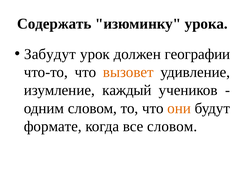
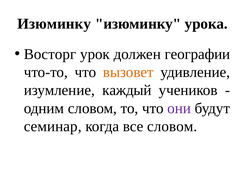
Содержать: Содержать -> Изюминку (54, 24)
Забудут: Забудут -> Восторг (50, 54)
они colour: orange -> purple (179, 108)
формате: формате -> семинар (53, 126)
